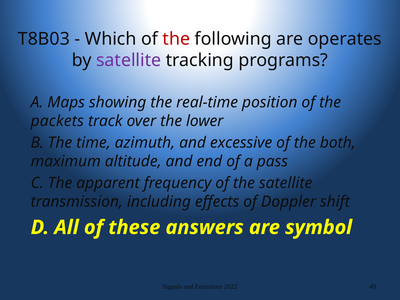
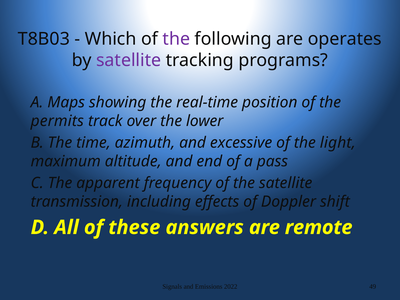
the colour: red -> purple (176, 39)
packets: packets -> permits (57, 121)
both: both -> light (338, 143)
symbol: symbol -> remote (319, 227)
